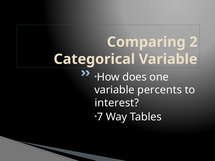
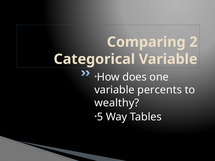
interest: interest -> wealthy (117, 103)
7: 7 -> 5 (100, 117)
